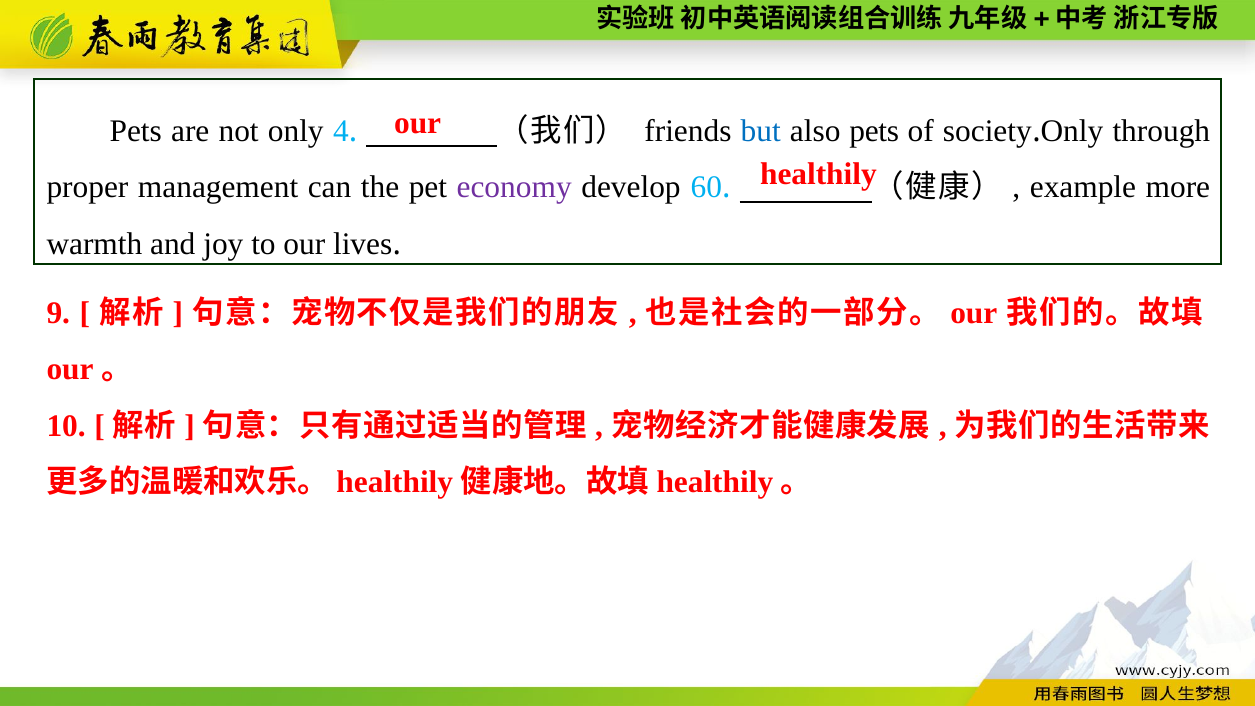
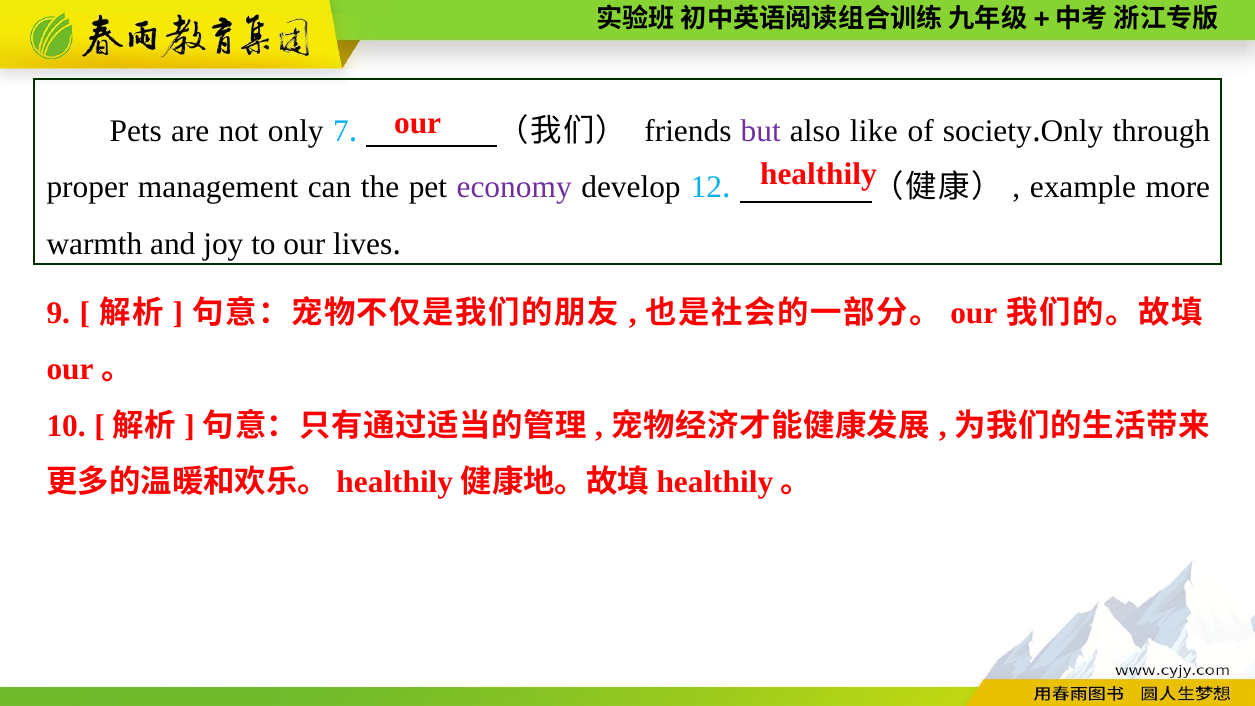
4: 4 -> 7 (341, 131)
but colour: blue -> purple (761, 131)
also pets: pets -> like (874, 131)
60: 60 -> 12 (706, 187)
